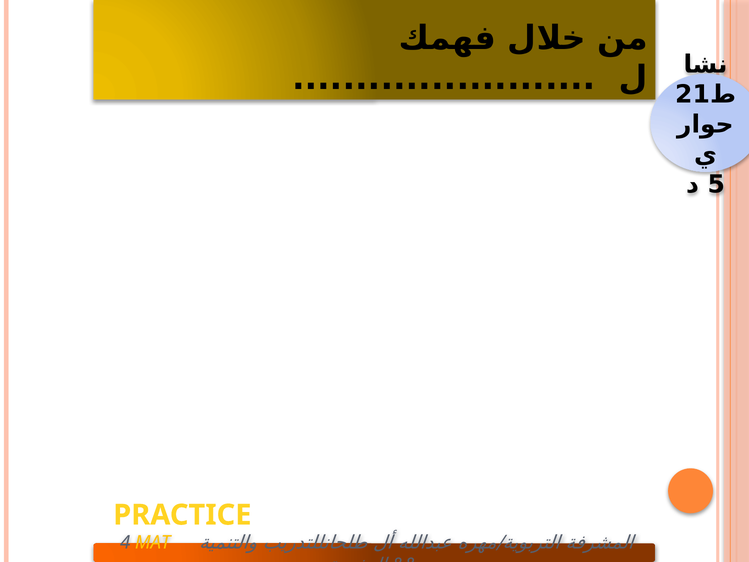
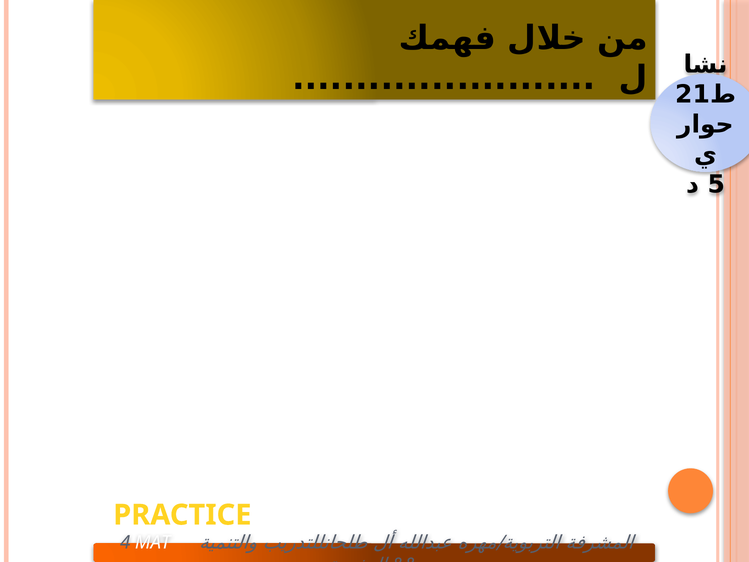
MAT colour: yellow -> white (153, 542)
